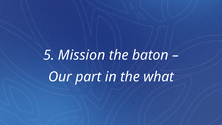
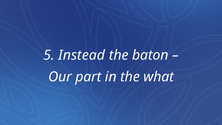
Mission: Mission -> Instead (82, 55)
